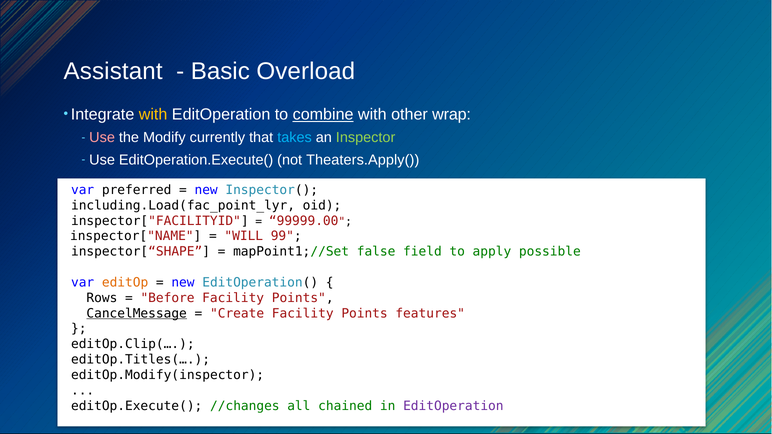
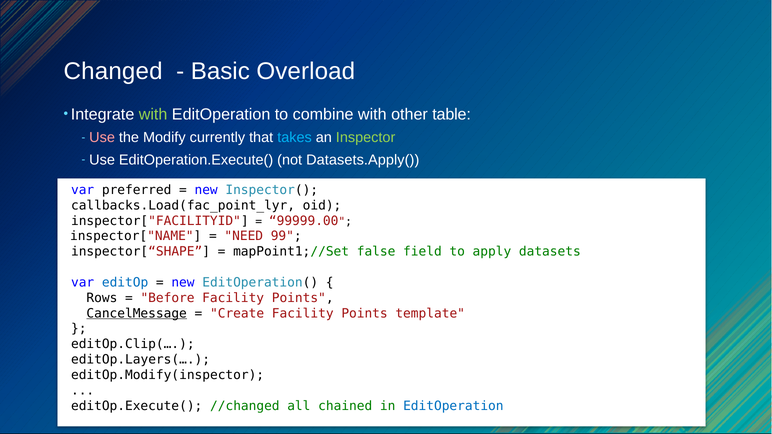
Assistant: Assistant -> Changed (113, 71)
with colour: yellow -> light green (153, 115)
combine underline: present -> none (323, 115)
wrap: wrap -> table (452, 115)
Theaters.Apply(: Theaters.Apply( -> Datasets.Apply( (363, 160)
including.Load(fac_point_lyr: including.Load(fac_point_lyr -> callbacks.Load(fac_point_lyr (183, 205)
WILL: WILL -> NEED (244, 236)
possible: possible -> datasets (550, 252)
editOp colour: orange -> blue (125, 283)
features: features -> template (430, 313)
editOp.Titles(…: editOp.Titles(… -> editOp.Layers(… (141, 360)
//changes: //changes -> //changed (245, 406)
EditOperation colour: purple -> blue (453, 406)
